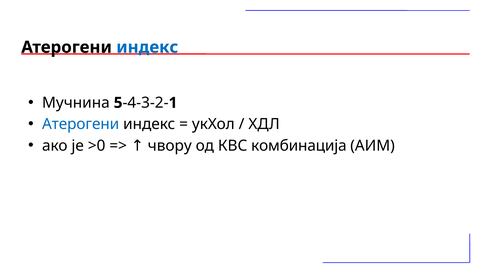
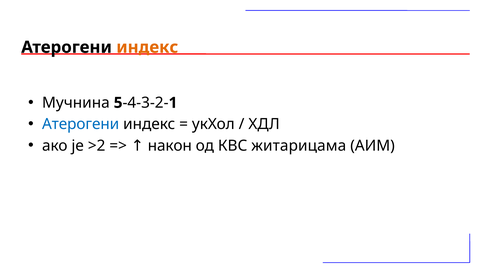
индекс colour: blue -> orange (147, 47)
>0: >0 -> >2 (97, 146)
чвору: чвору -> након (170, 146)
комбинација: комбинација -> житарицама (299, 146)
